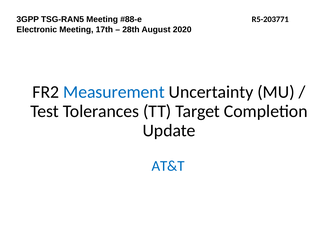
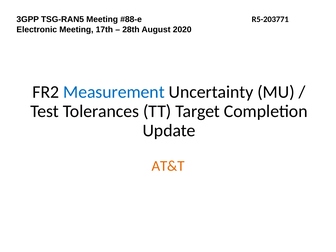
AT&T colour: blue -> orange (168, 166)
